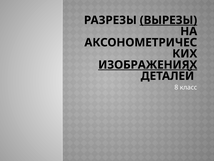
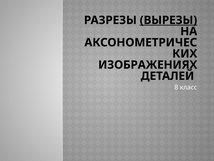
ИЗОБРАЖЕНИЯХ underline: present -> none (148, 65)
